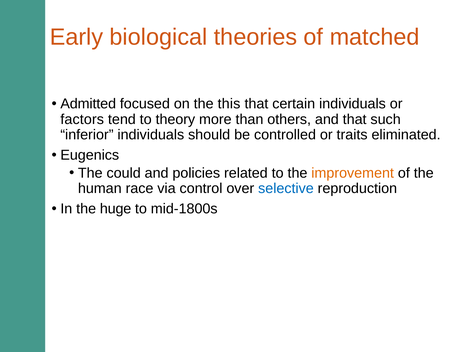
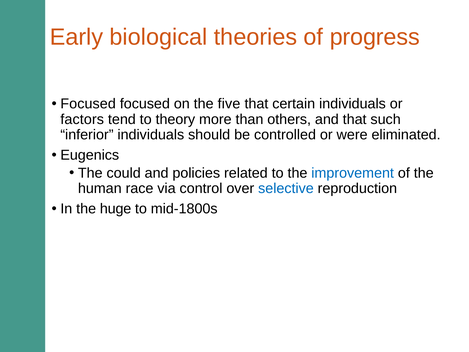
matched: matched -> progress (375, 37)
Admitted: Admitted -> Focused (88, 104)
this: this -> five (229, 104)
traits: traits -> were (352, 135)
improvement colour: orange -> blue (353, 173)
